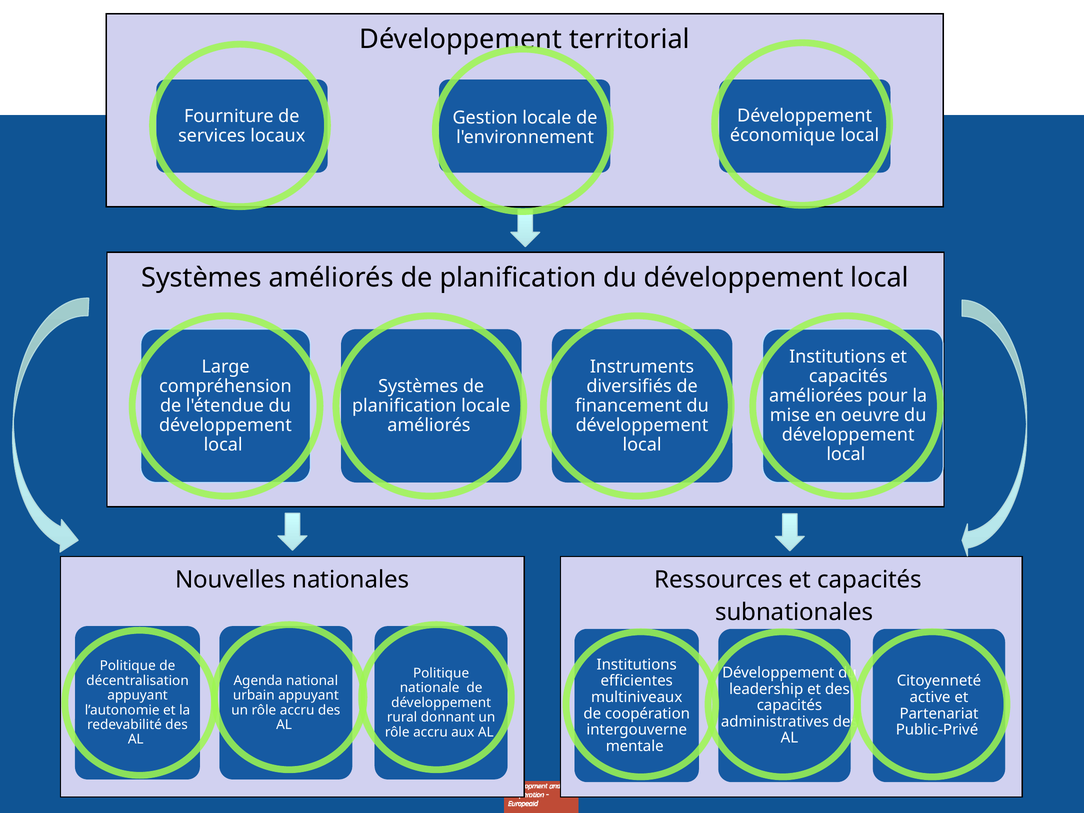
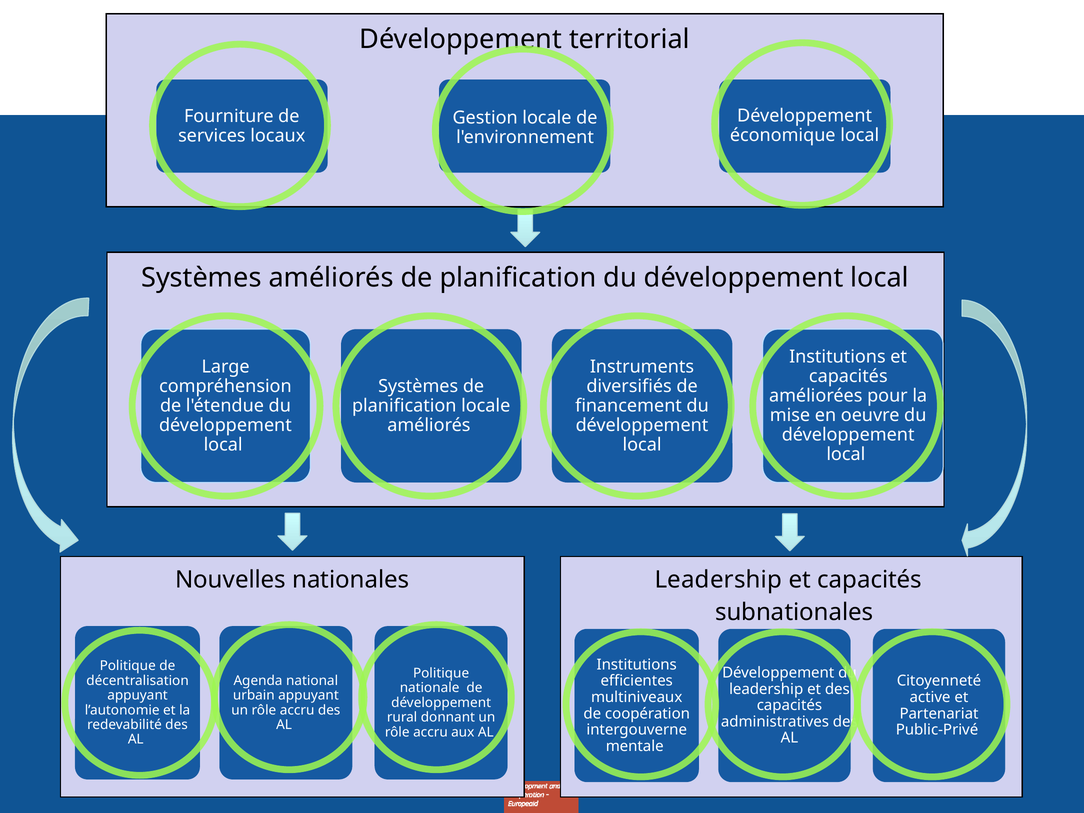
Ressources: Ressources -> Leadership (718, 580)
